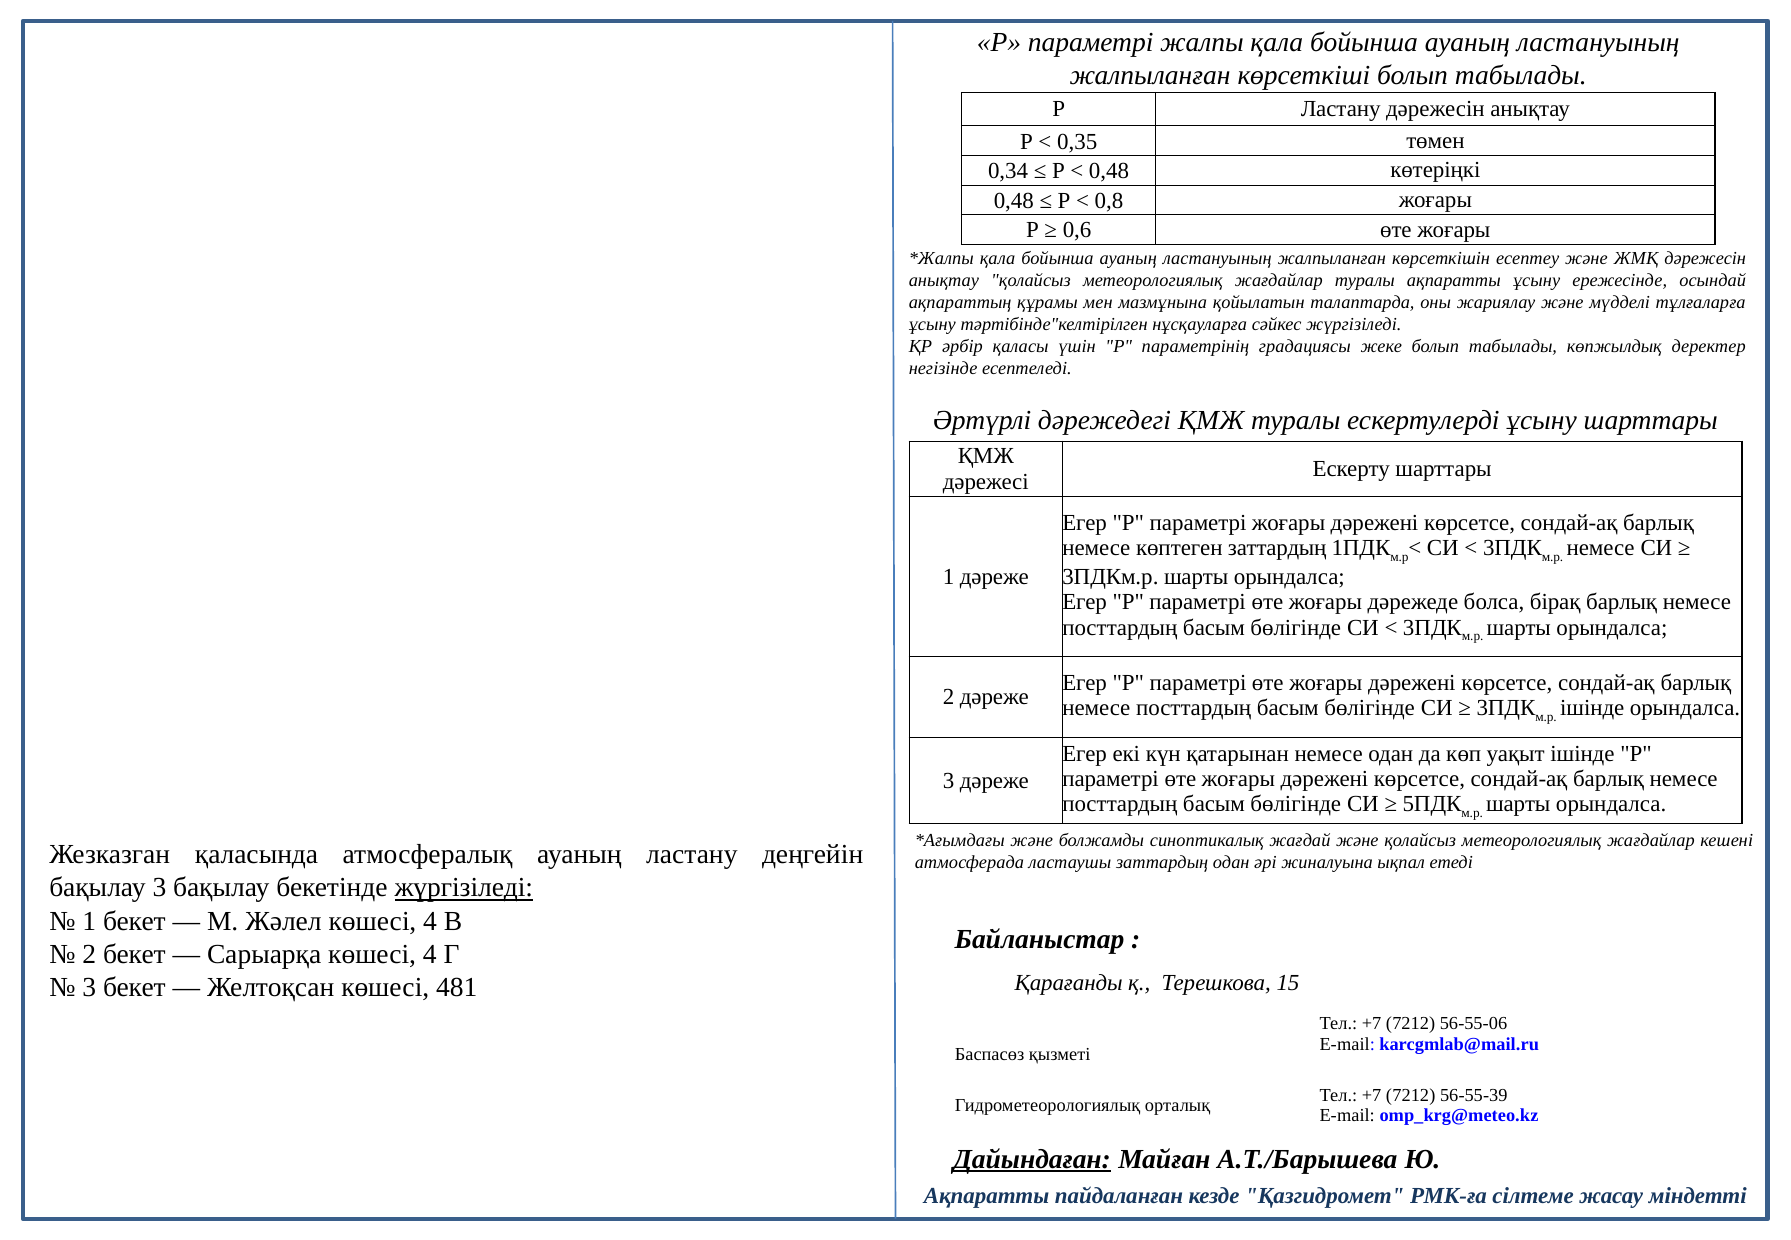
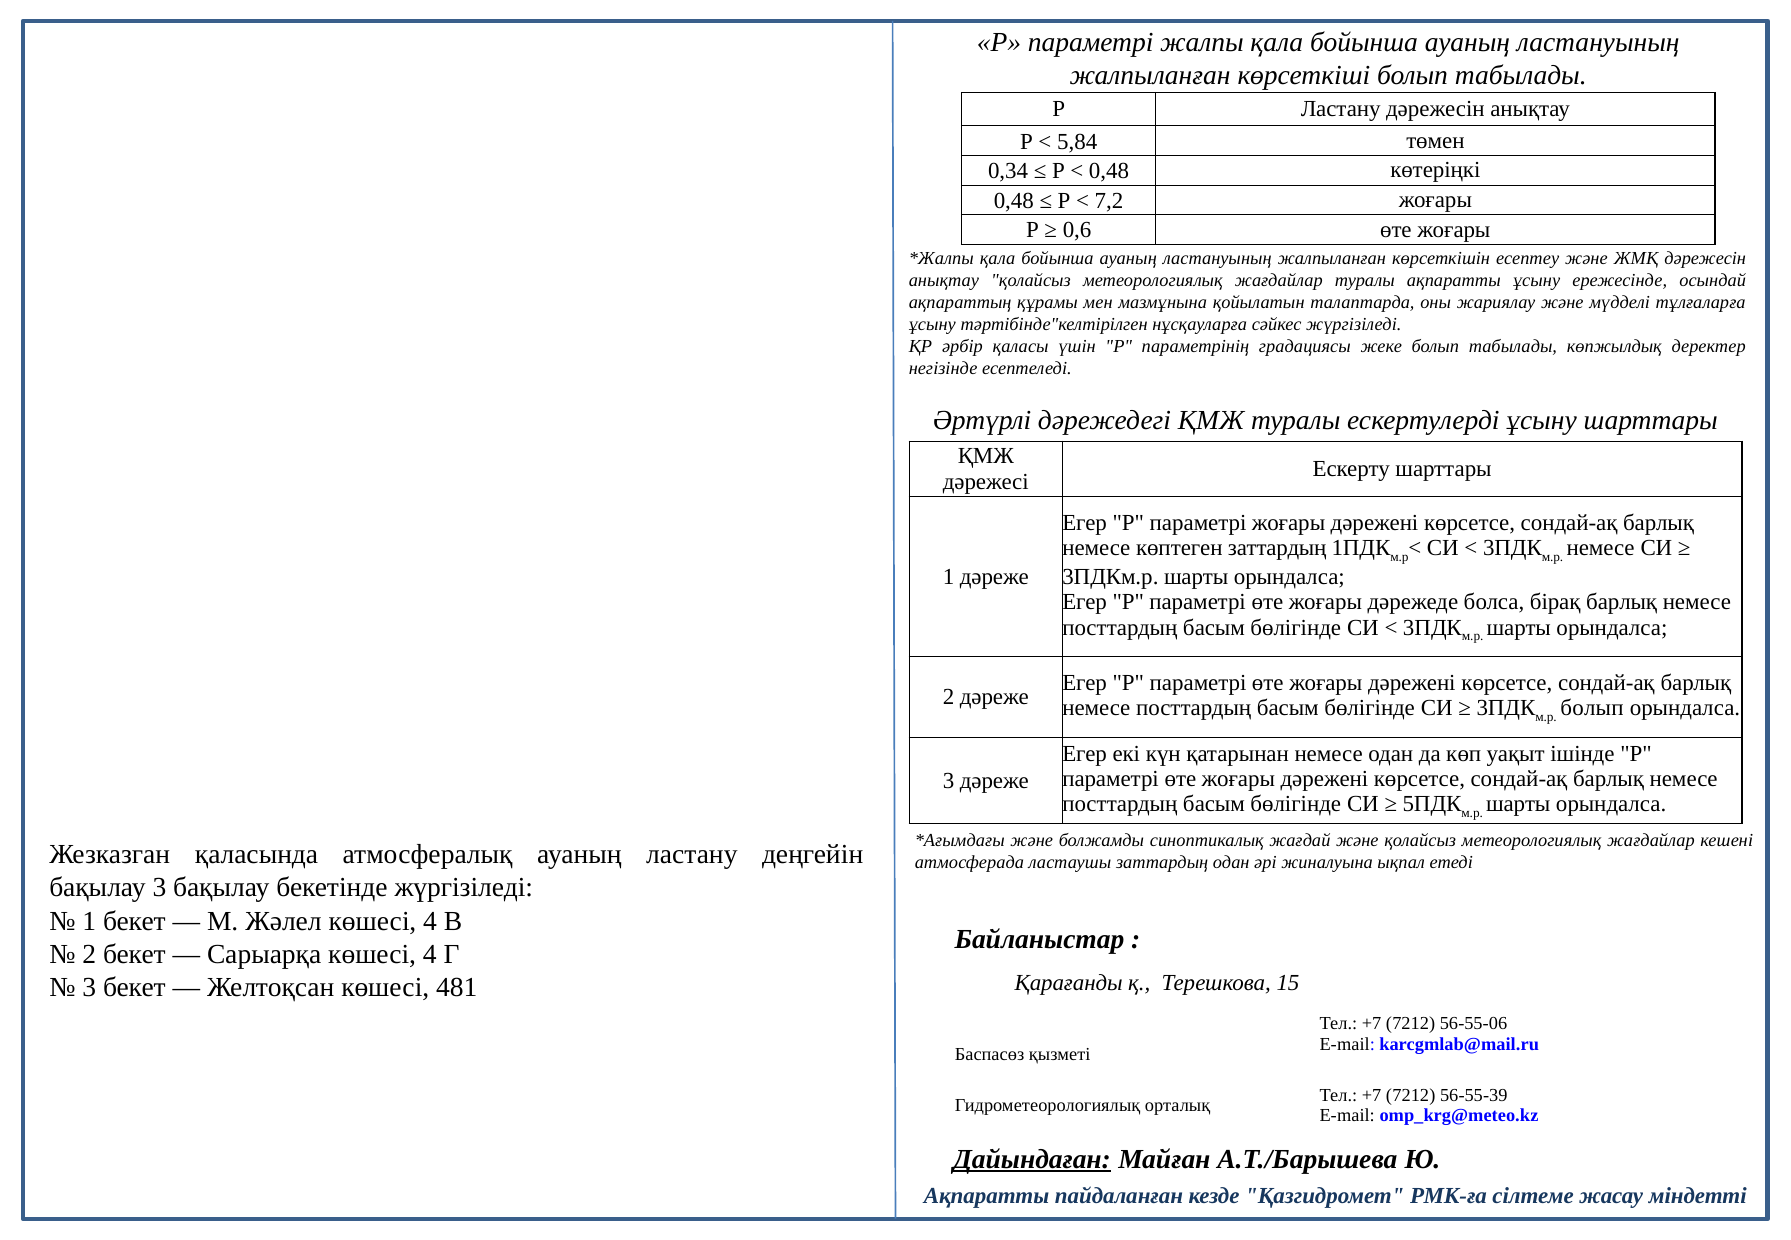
0,35: 0,35 -> 5,84 (1077, 142)
0,8: 0,8 -> 7,2 (1109, 201)
ішінде: ішінде -> болып (1592, 708)
жүргізіледі underline: present -> none (464, 888)
